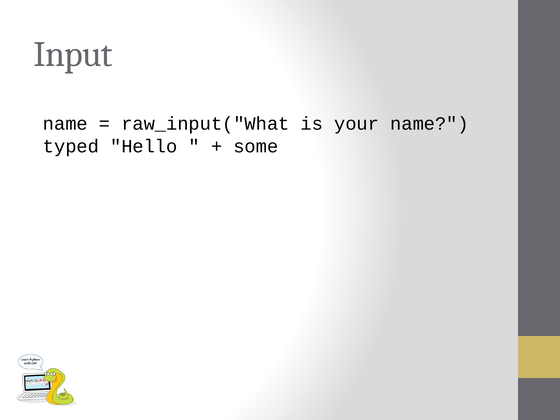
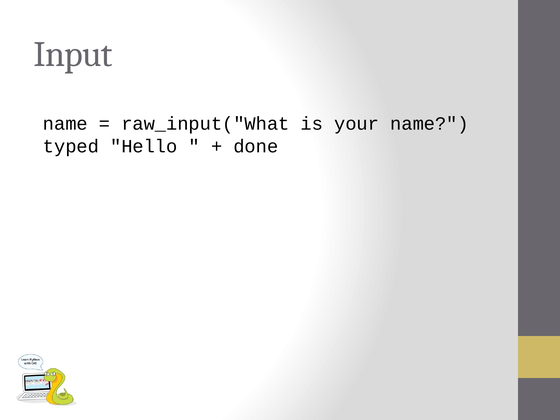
some: some -> done (256, 146)
